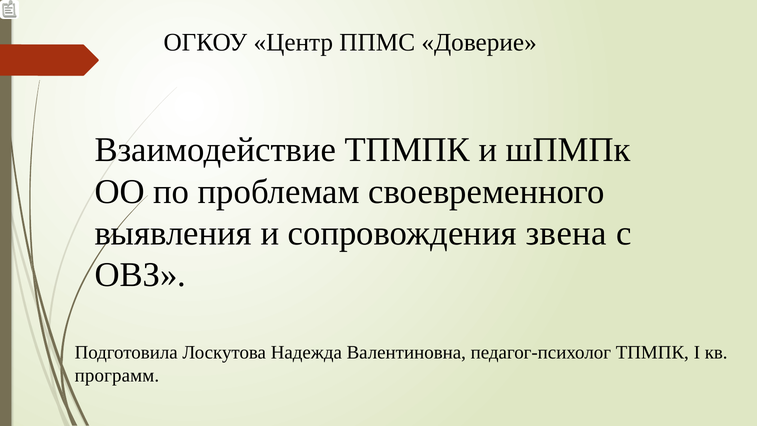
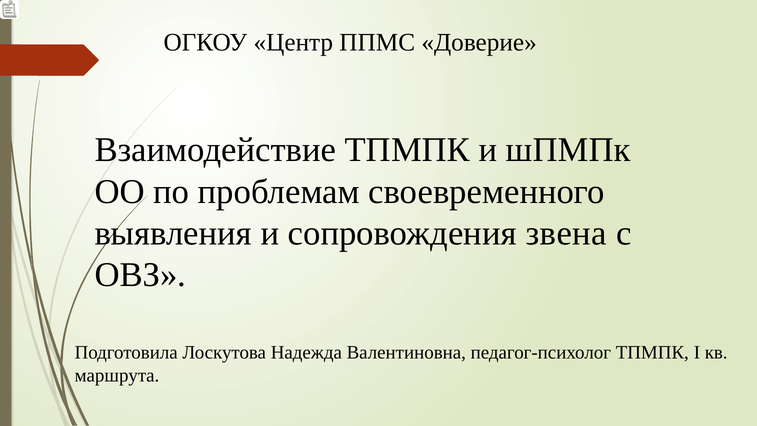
программ: программ -> маршрута (117, 375)
